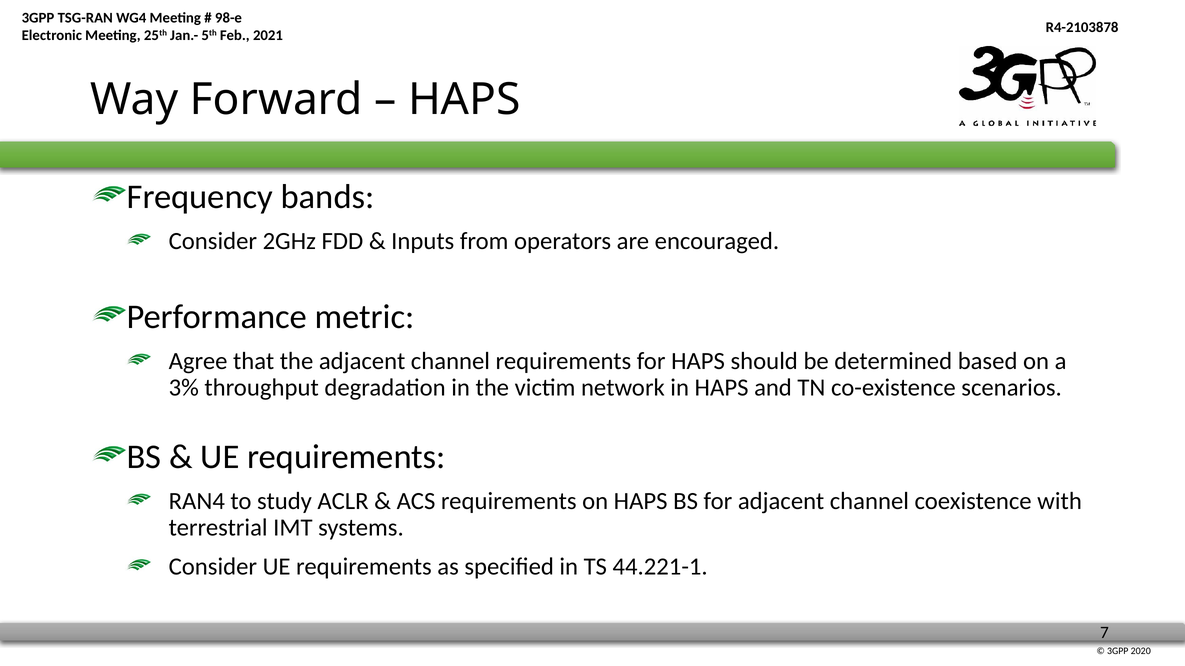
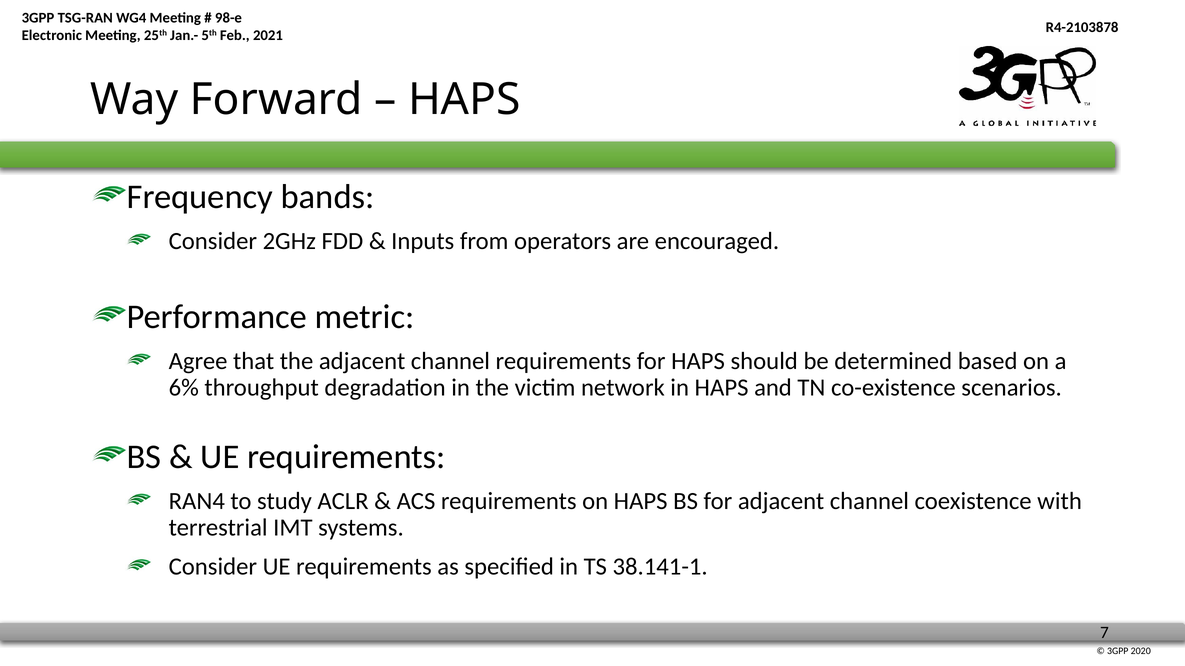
3%: 3% -> 6% (184, 388)
44.221-1: 44.221-1 -> 38.141-1 (660, 567)
